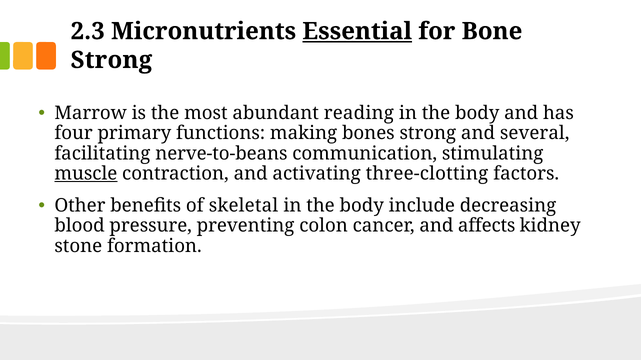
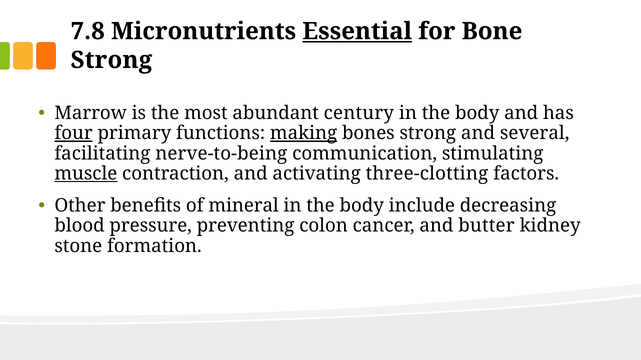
2.3: 2.3 -> 7.8 (88, 31)
reading: reading -> century (359, 113)
four underline: none -> present (74, 134)
making underline: none -> present (304, 134)
nerve-to-beans: nerve-to-beans -> nerve-to-being (221, 154)
skeletal: skeletal -> mineral (244, 206)
affects: affects -> butter (486, 226)
